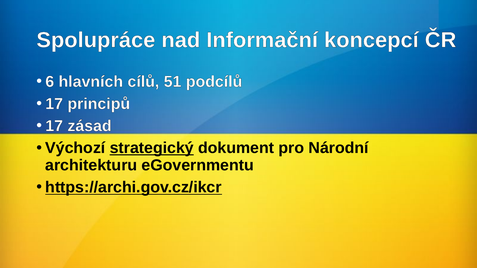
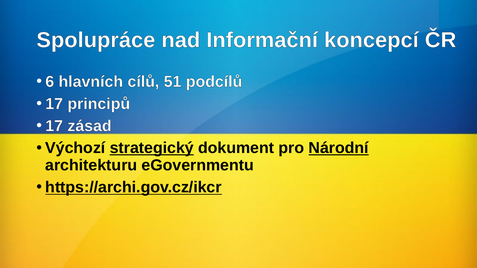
Národní underline: none -> present (339, 148)
